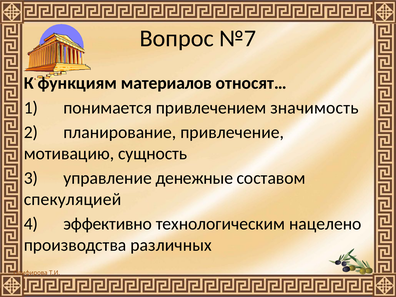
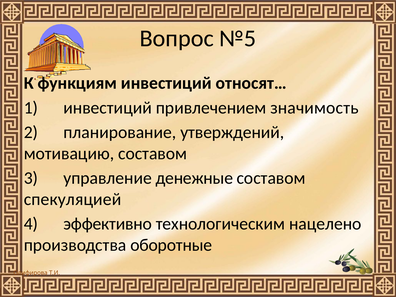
№7: №7 -> №5 (238, 38)
функциям материалов: материалов -> инвестиций (166, 83)
1 понимается: понимается -> инвестиций (108, 108)
привлечение: привлечение -> утверждений (232, 132)
мотивацию сущность: сущность -> составом (153, 153)
различных: различных -> оборотные (171, 245)
